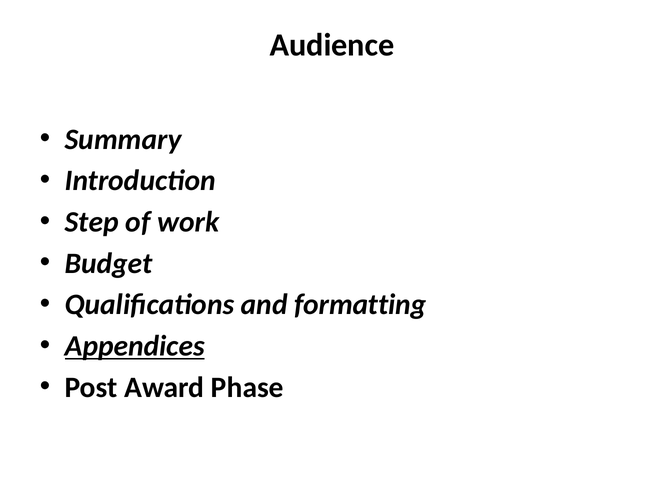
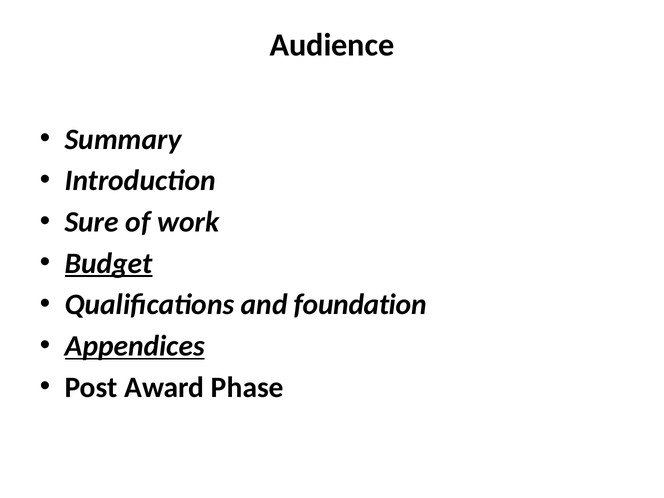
Step: Step -> Sure (92, 222)
Budget underline: none -> present (109, 263)
formatting: formatting -> foundation (360, 305)
